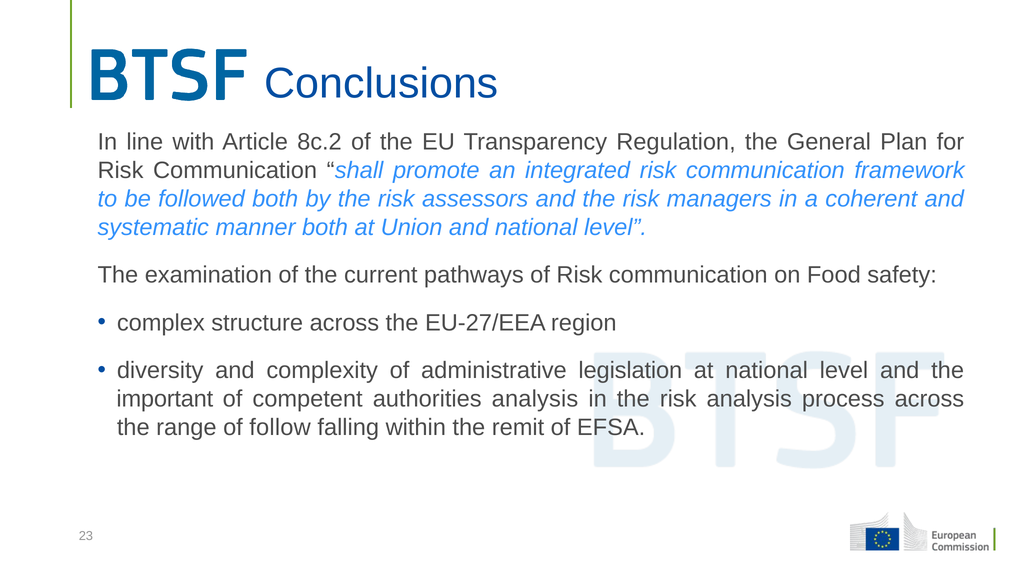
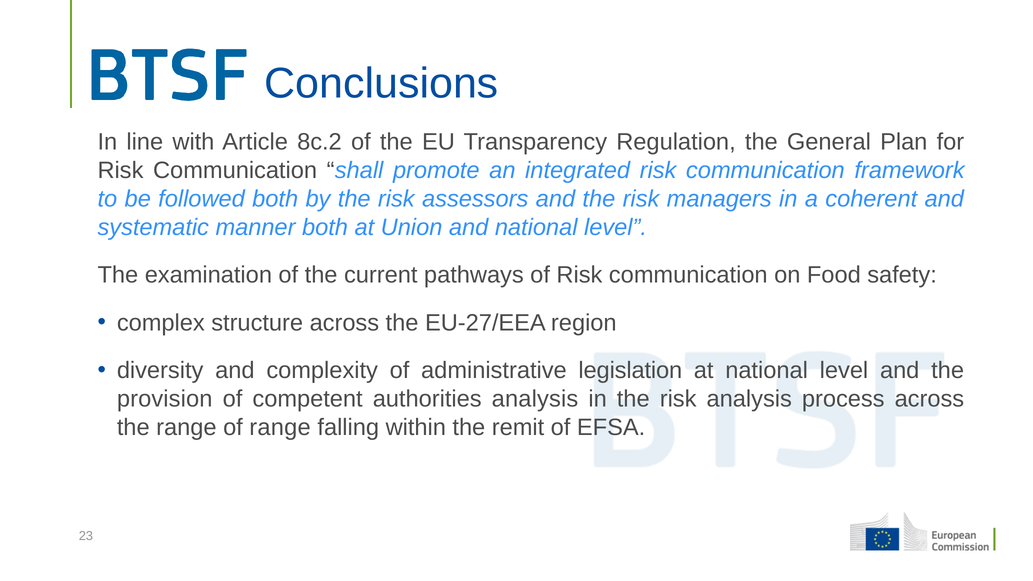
important: important -> provision (165, 399)
of follow: follow -> range (280, 427)
